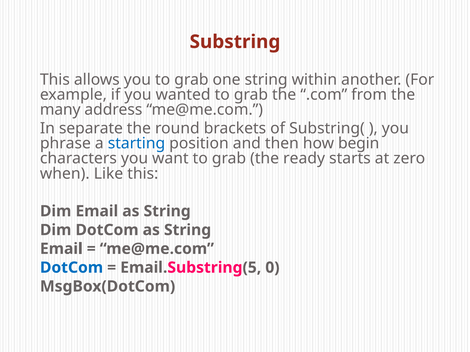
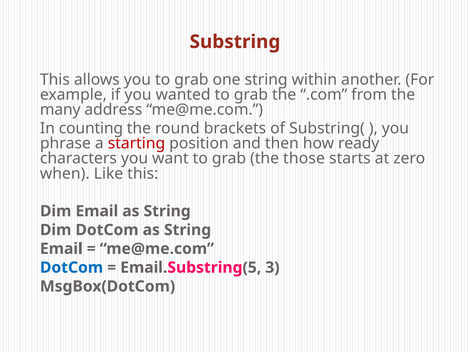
separate: separate -> counting (91, 129)
starting colour: blue -> red (136, 144)
begin: begin -> ready (359, 144)
ready: ready -> those (304, 159)
0: 0 -> 3 (272, 268)
